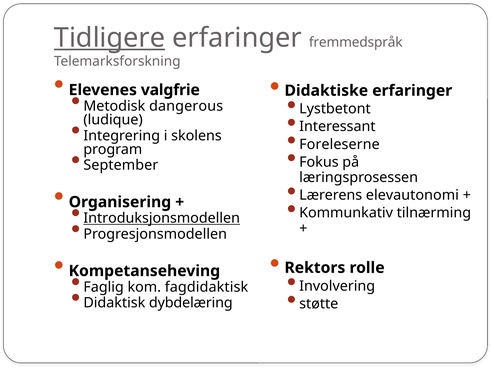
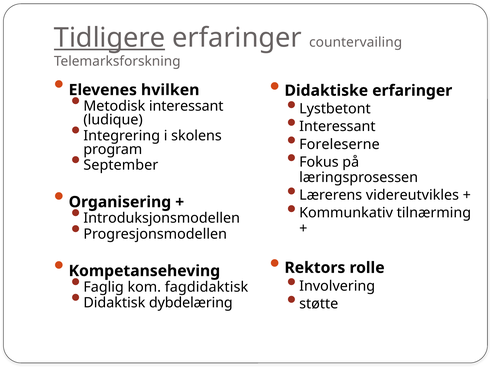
fremmedspråk: fremmedspråk -> countervailing (356, 42)
valgfrie: valgfrie -> hvilken (170, 90)
Metodisk dangerous: dangerous -> interessant (186, 106)
elevautonomi: elevautonomi -> videreutvikles (412, 195)
Introduksjonsmodellen underline: present -> none (162, 218)
